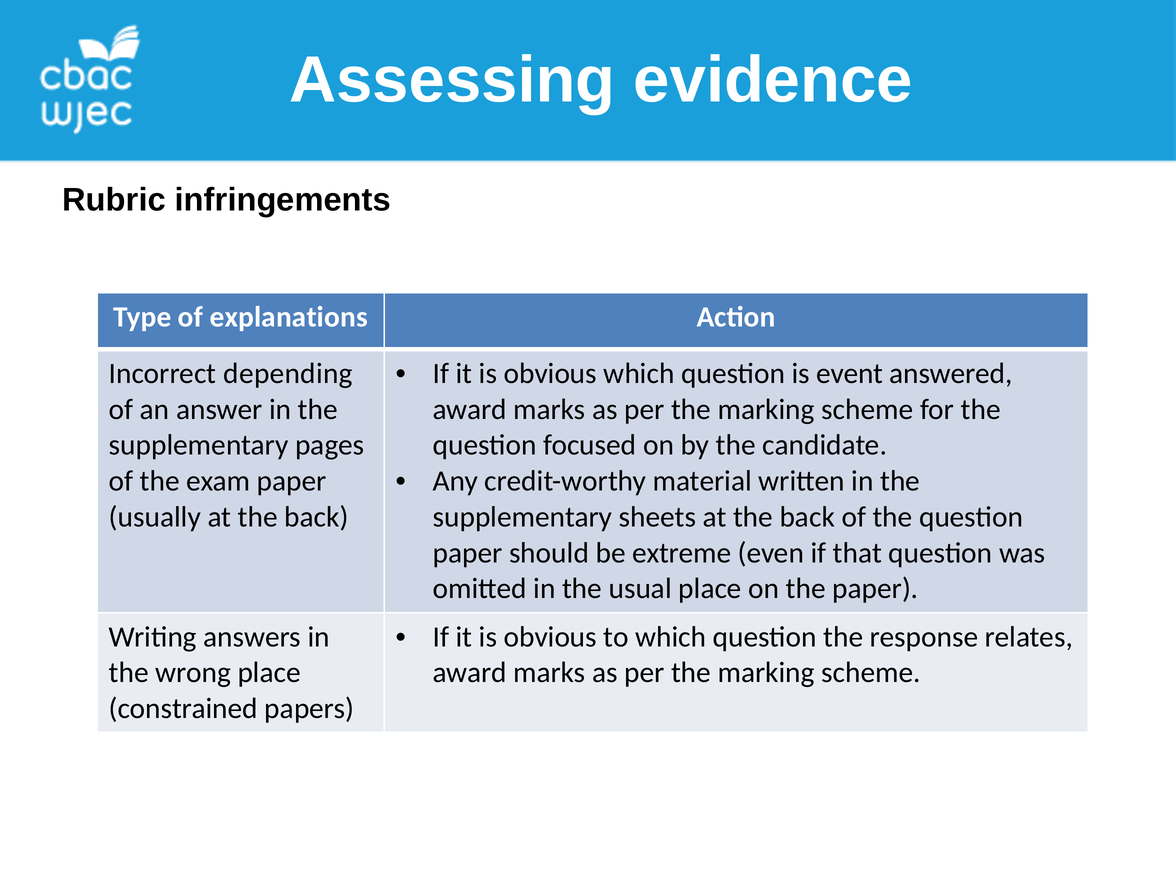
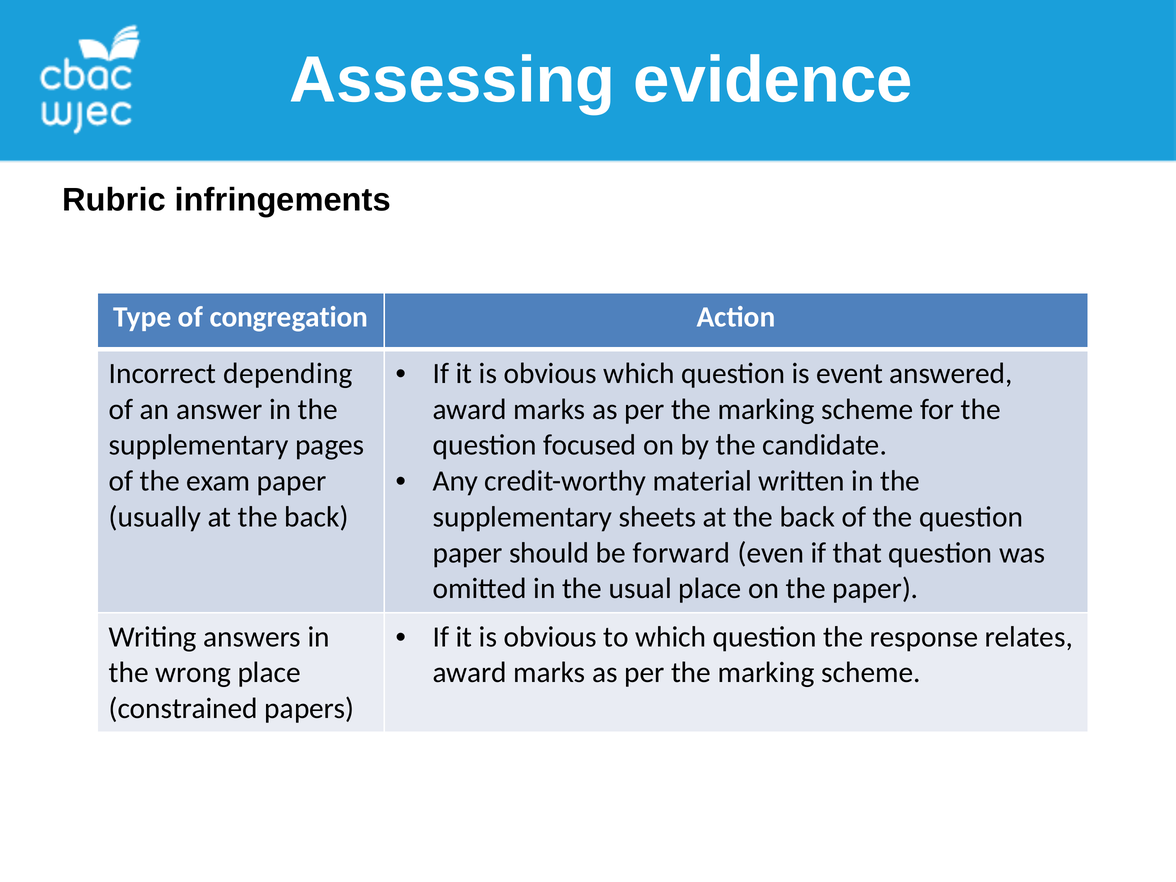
explanations: explanations -> congregation (289, 317)
extreme: extreme -> forward (682, 553)
